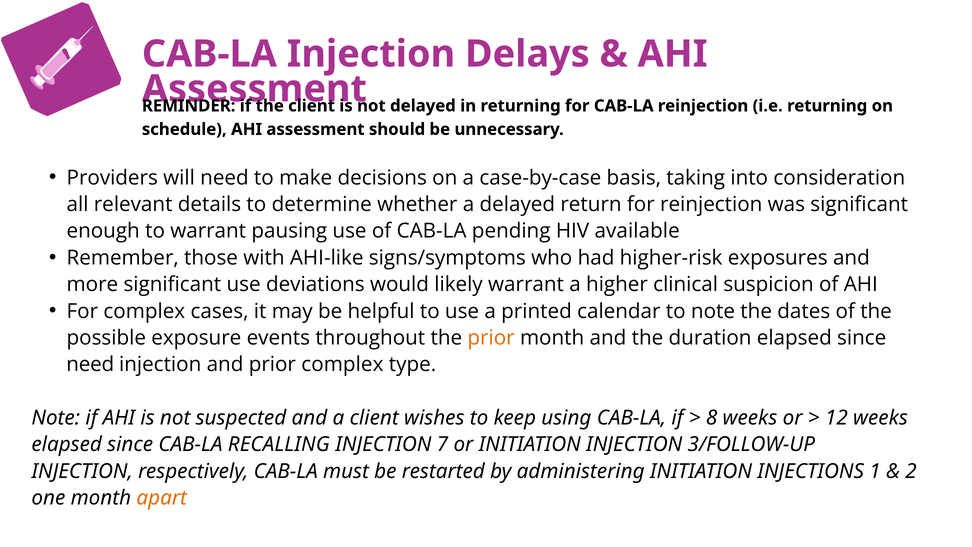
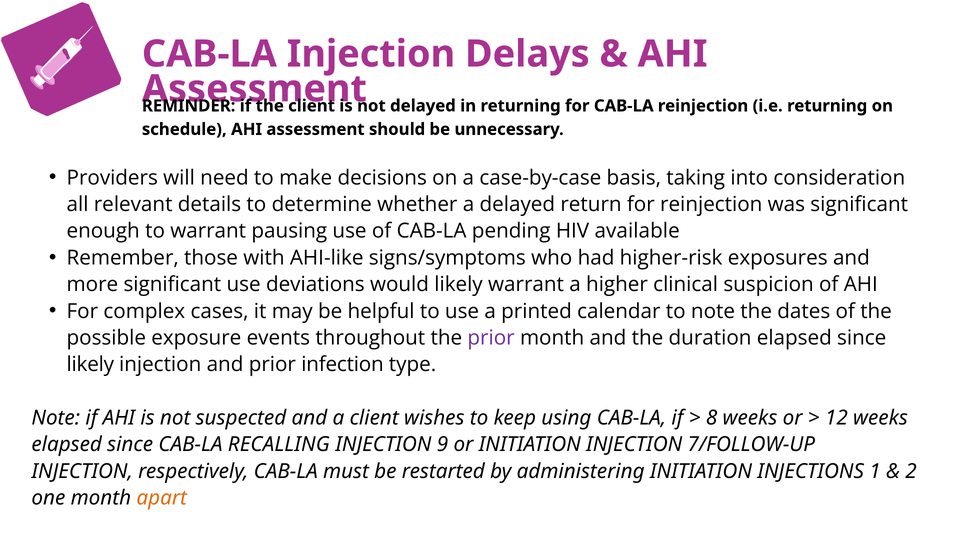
prior colour: orange -> purple (491, 338)
need: need -> likely (90, 364)
prior complex: complex -> infection (342, 364)
7: 7 -> 9 (443, 444)
3/FOLLOW-UP: 3/FOLLOW-UP -> 7/FOLLOW-UP (751, 444)
